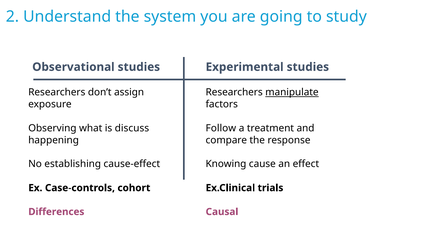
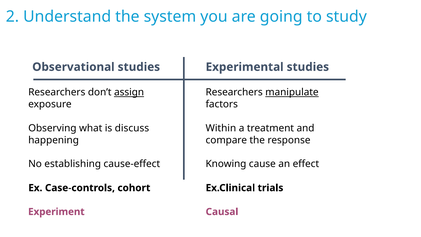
assign underline: none -> present (129, 92)
Follow: Follow -> Within (221, 128)
Differences: Differences -> Experiment (56, 212)
